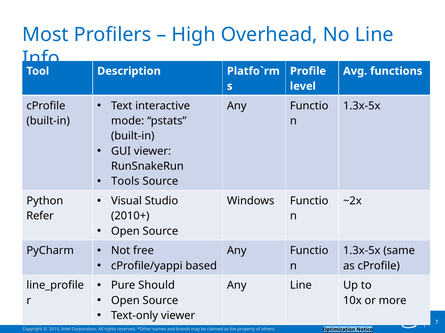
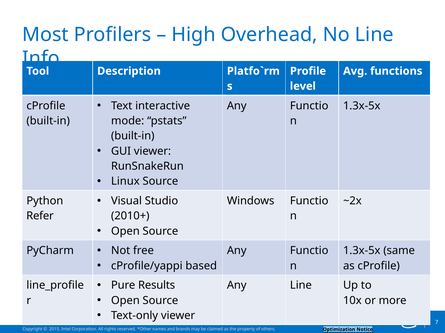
Tools: Tools -> Linux (125, 182)
Should: Should -> Results (157, 286)
